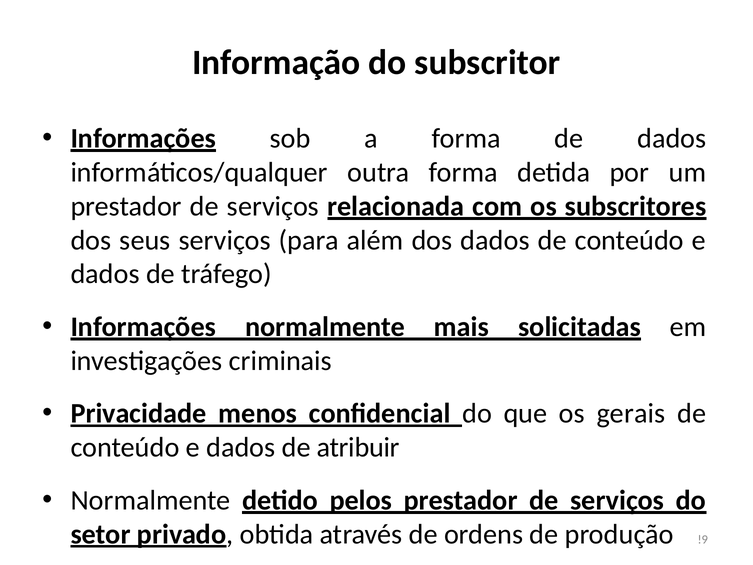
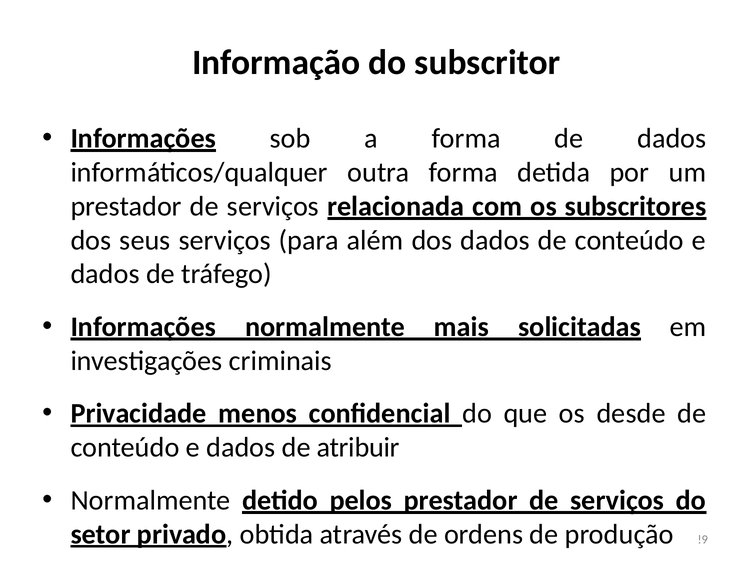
gerais: gerais -> desde (631, 413)
